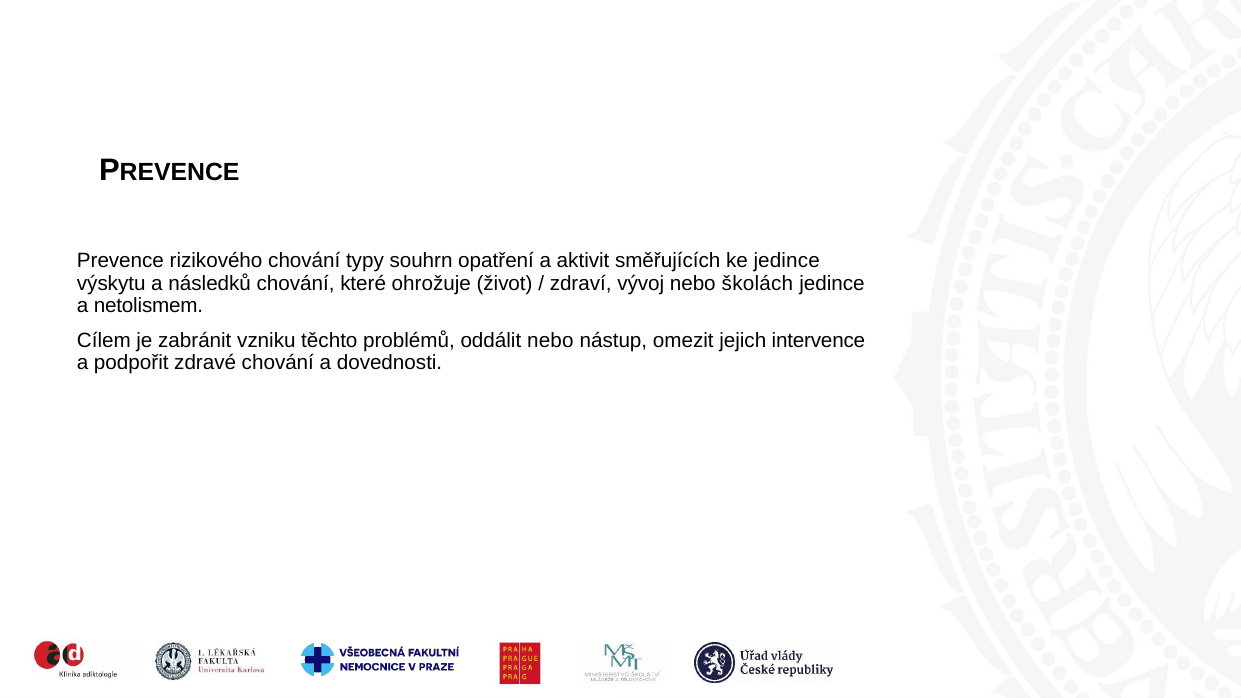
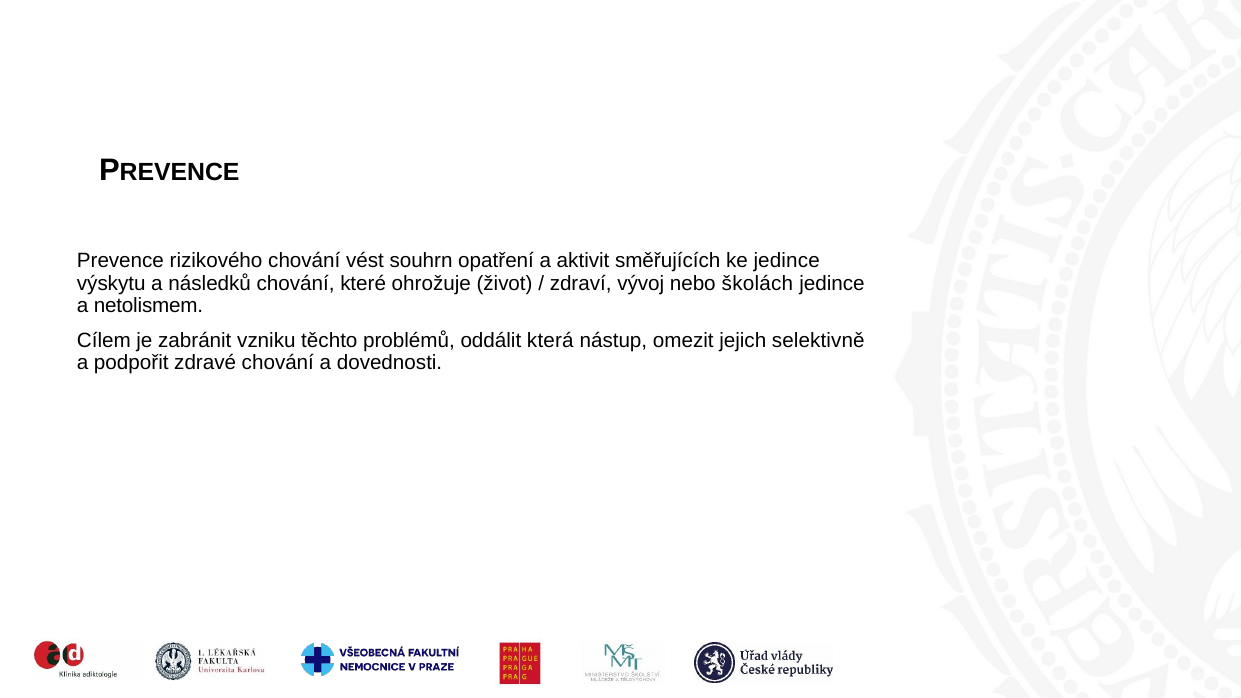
typy: typy -> vést (365, 261)
oddálit nebo: nebo -> která (550, 341)
intervence: intervence -> selektivně (818, 341)
